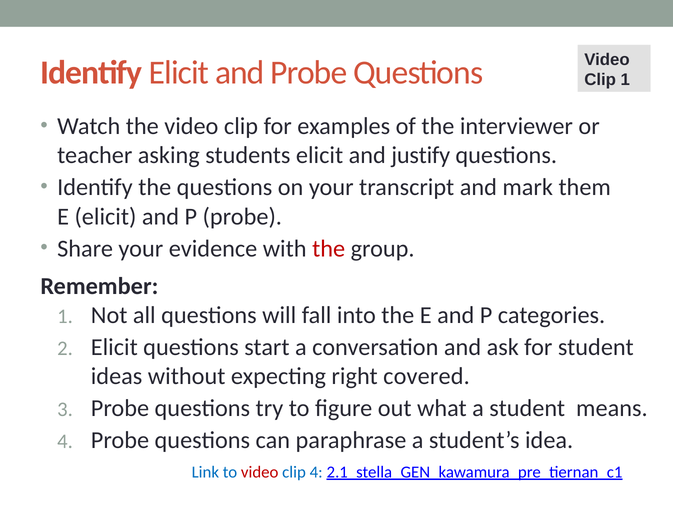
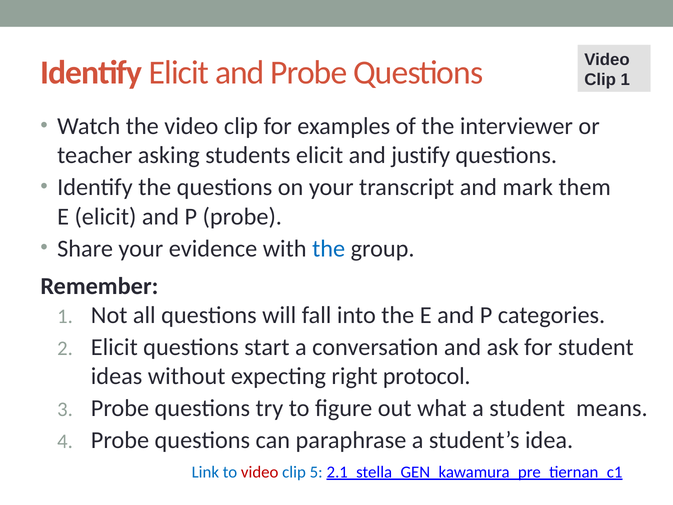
the colour: red -> blue (329, 248)
covered: covered -> protocol (427, 376)
clip 4: 4 -> 5 (316, 472)
